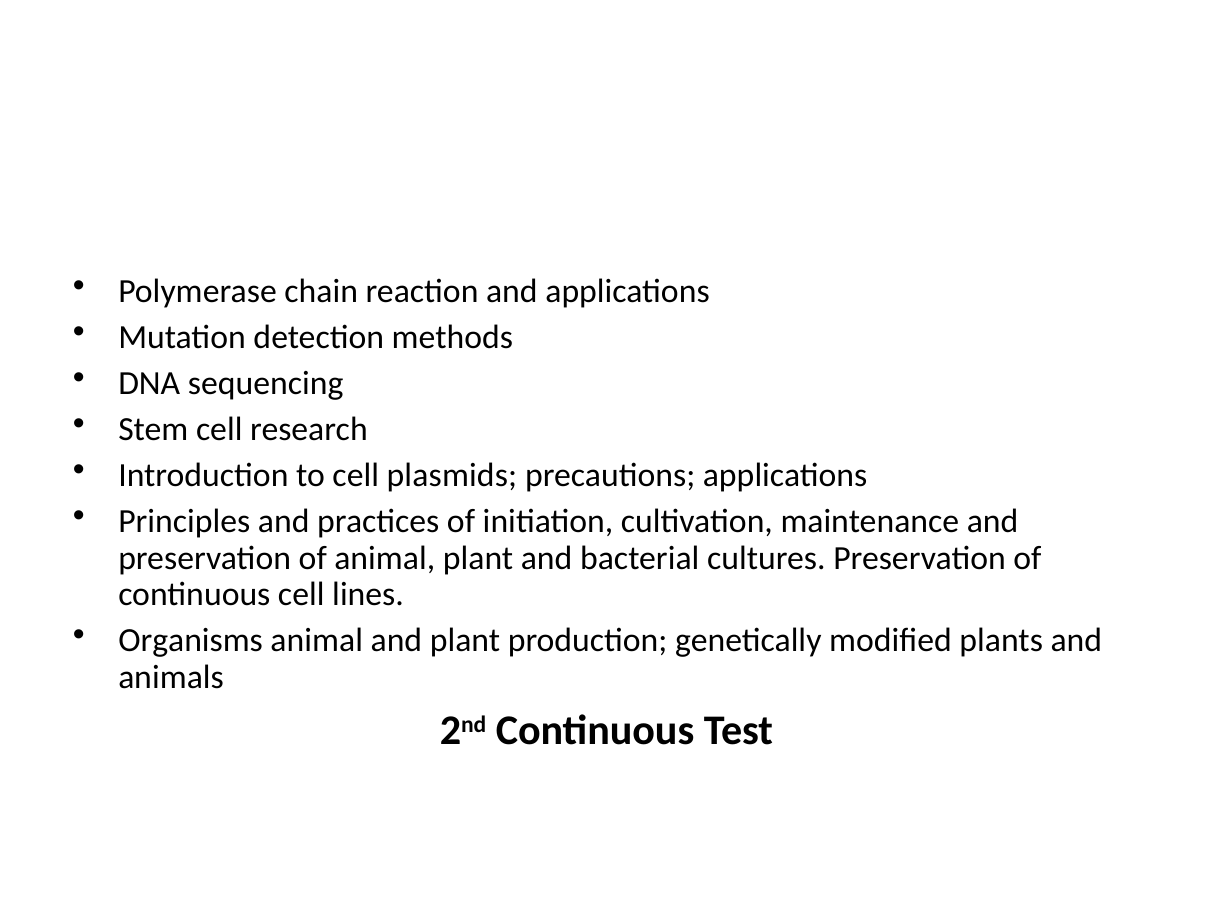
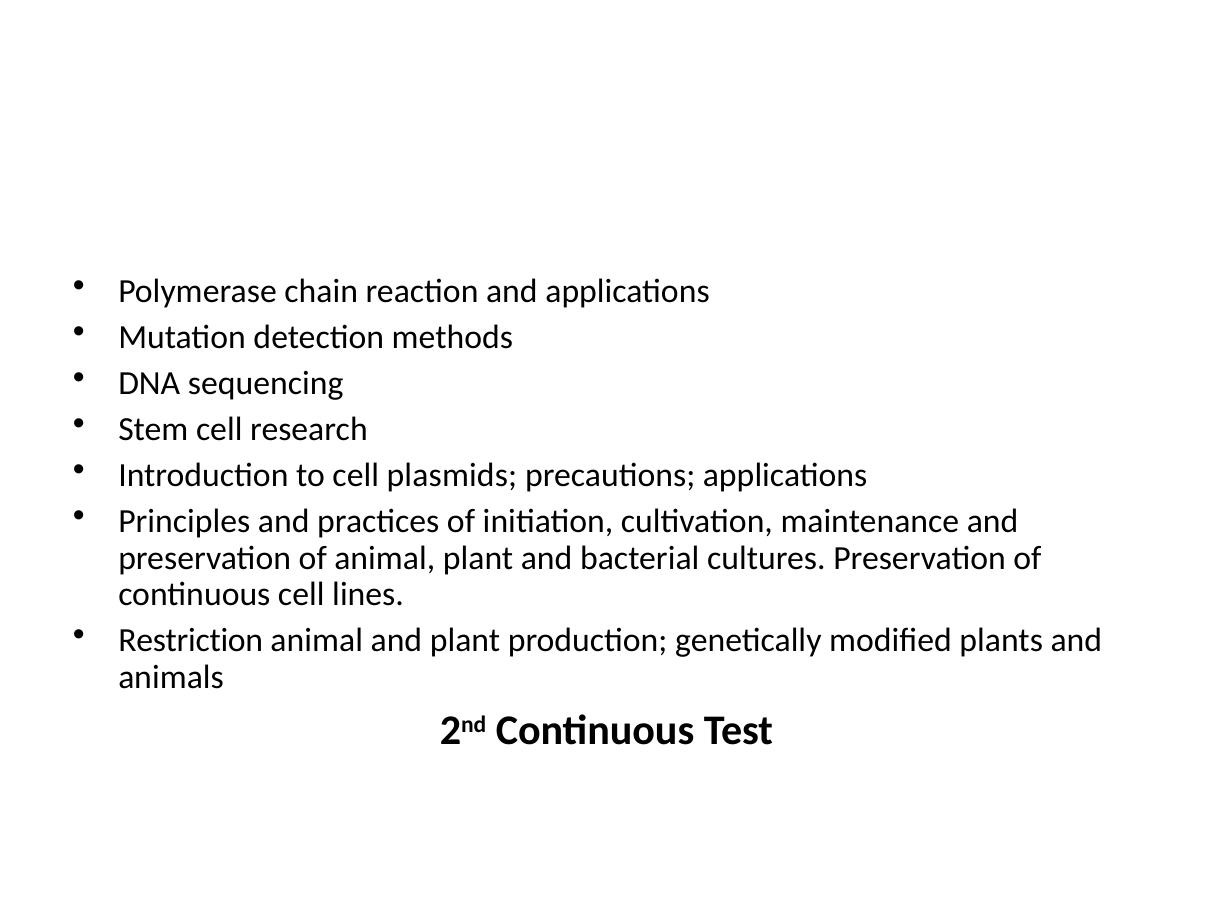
Organisms: Organisms -> Restriction (191, 640)
